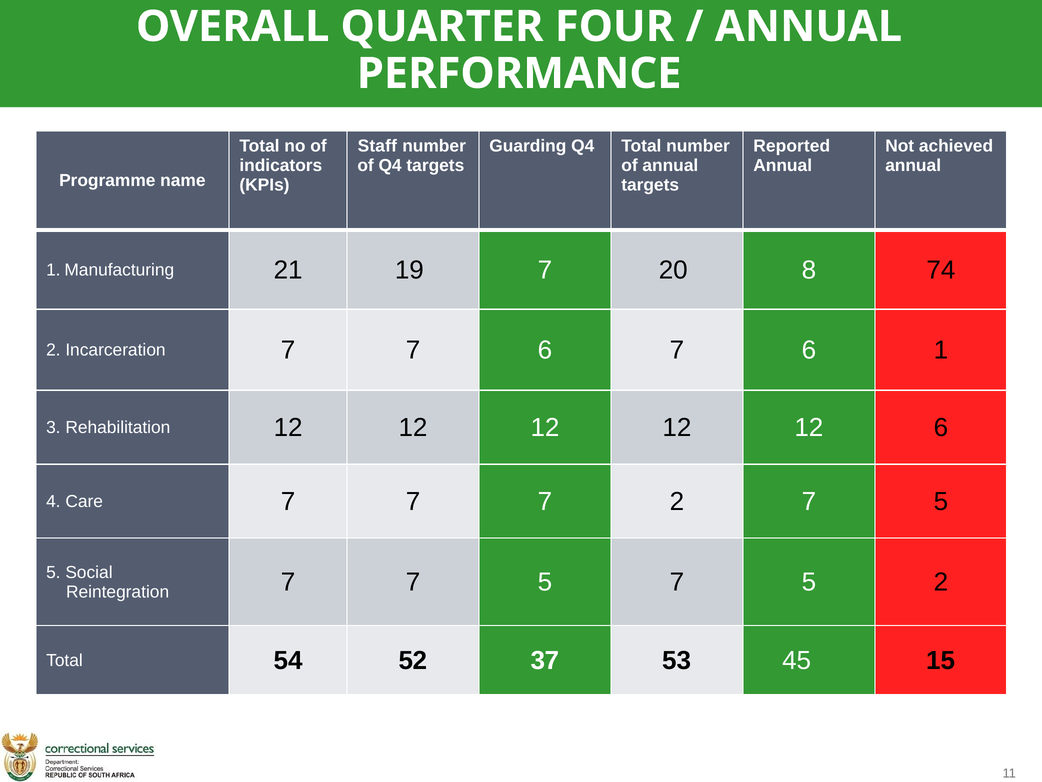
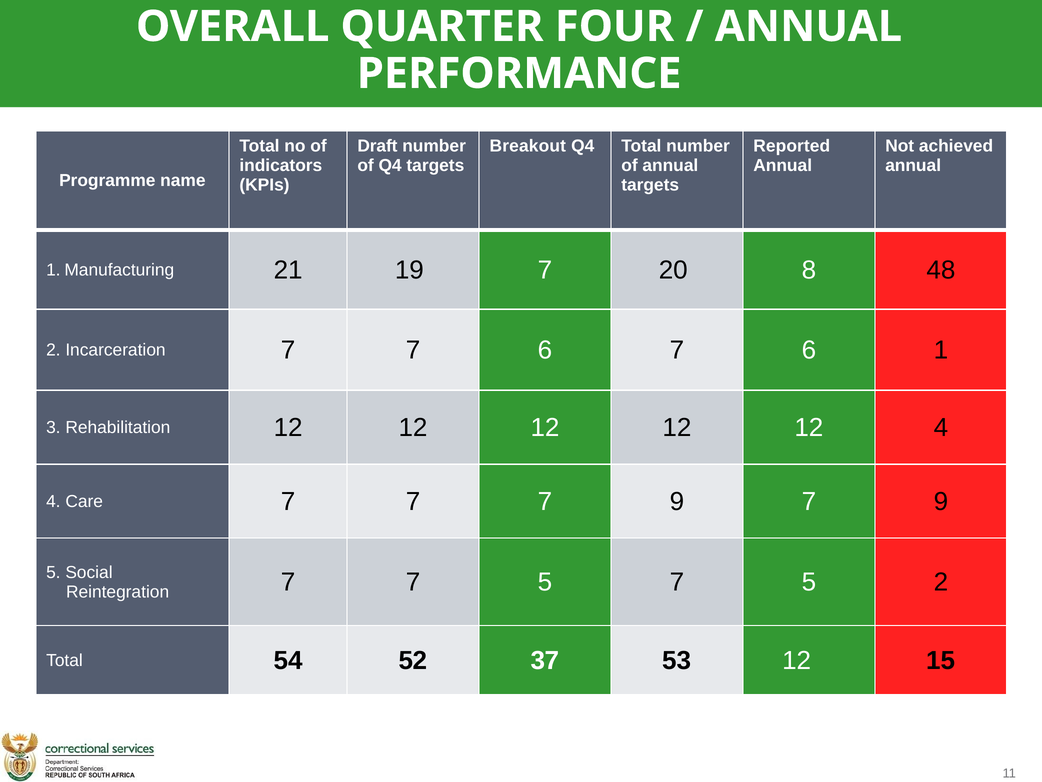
Staff: Staff -> Draft (377, 146)
Guarding: Guarding -> Breakout (528, 146)
74: 74 -> 48 (941, 270)
12 6: 6 -> 4 (941, 427)
7 7 2: 2 -> 9 (677, 501)
5: 5 -> 9 (941, 501)
53 45: 45 -> 12 (797, 660)
